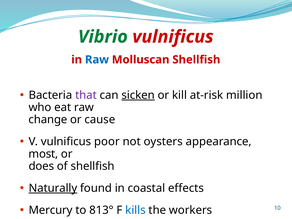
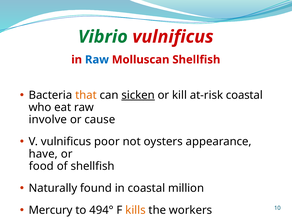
that colour: purple -> orange (86, 95)
at-risk million: million -> coastal (244, 95)
change: change -> involve (48, 120)
most: most -> have (43, 154)
does: does -> food (41, 166)
Naturally underline: present -> none (53, 188)
effects: effects -> million (186, 188)
813°: 813° -> 494° (101, 210)
kills colour: blue -> orange (136, 210)
